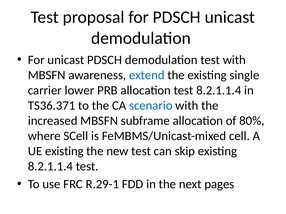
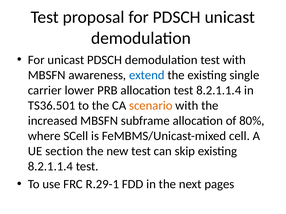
TS36.371: TS36.371 -> TS36.501 (52, 106)
scenario colour: blue -> orange (151, 106)
UE existing: existing -> section (64, 152)
